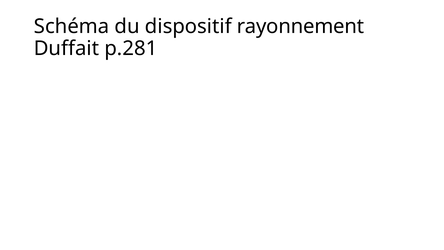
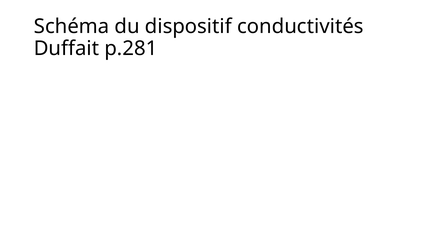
rayonnement: rayonnement -> conductivités (300, 26)
